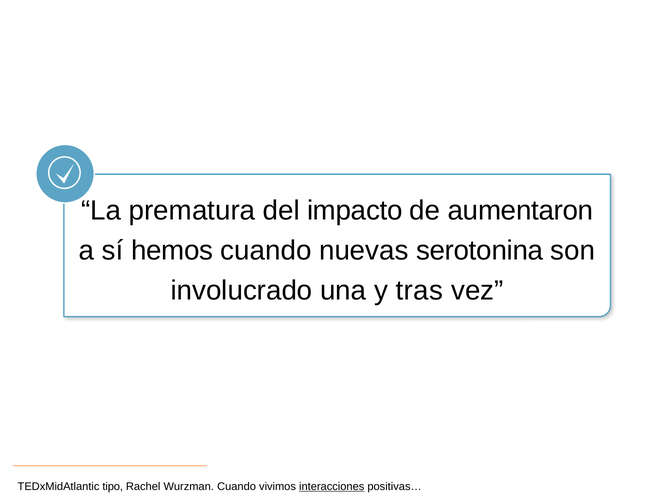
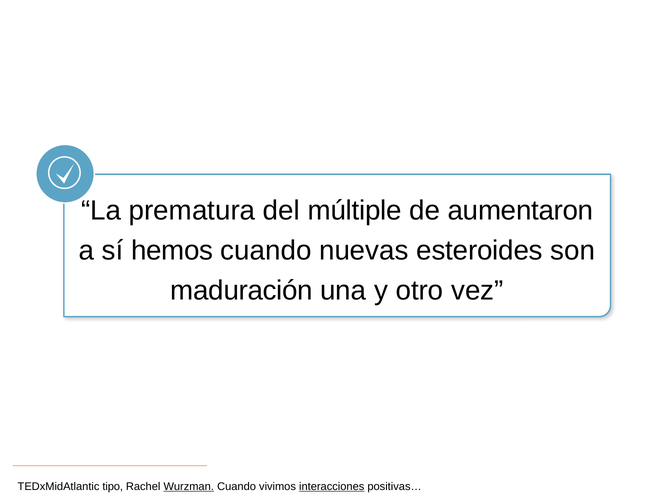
impacto: impacto -> múltiple (355, 210)
serotonina: serotonina -> esteroides (480, 250)
involucrado: involucrado -> maduración (242, 290)
tras: tras -> otro (420, 290)
Wurzman underline: none -> present (189, 486)
